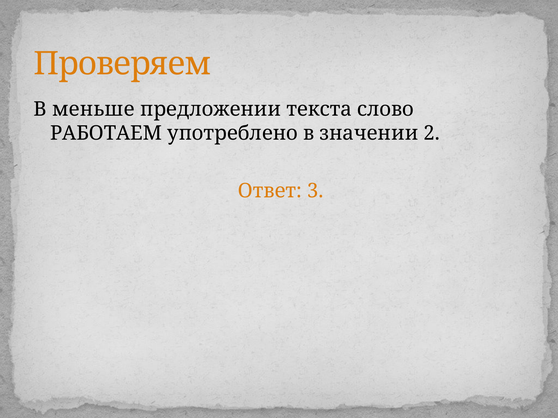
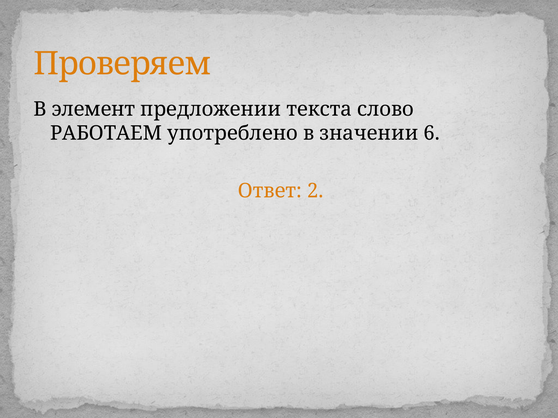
меньше: меньше -> элемент (93, 109)
2: 2 -> 6 (432, 133)
3: 3 -> 2 (315, 191)
